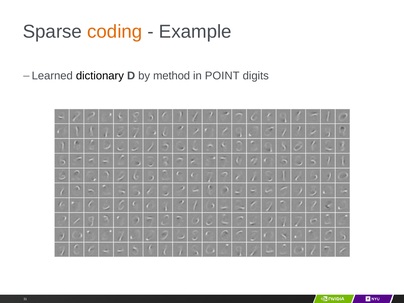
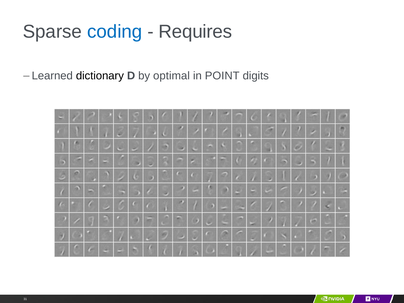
coding colour: orange -> blue (115, 32)
Example: Example -> Requires (195, 32)
method: method -> optimal (172, 76)
